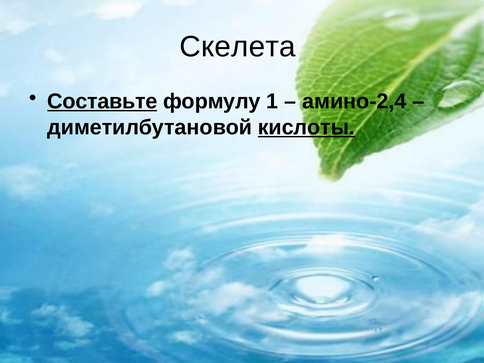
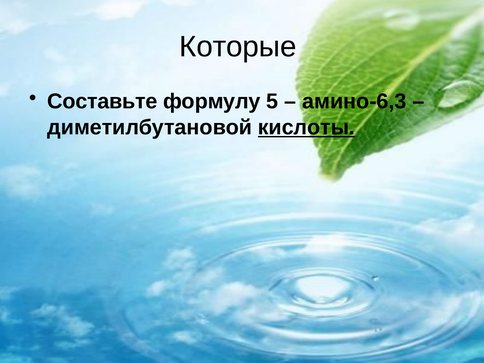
Скелета: Скелета -> Которые (238, 47)
Составьте underline: present -> none (102, 102)
1: 1 -> 5 (272, 102)
амино-2,4: амино-2,4 -> амино-6,3 (354, 102)
